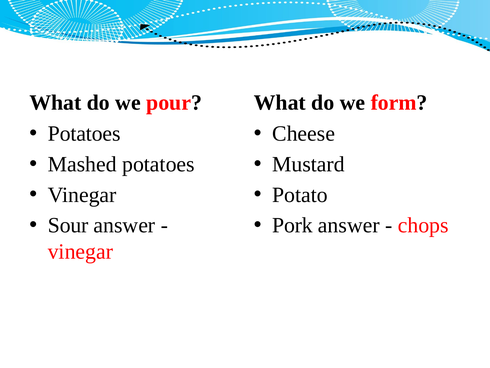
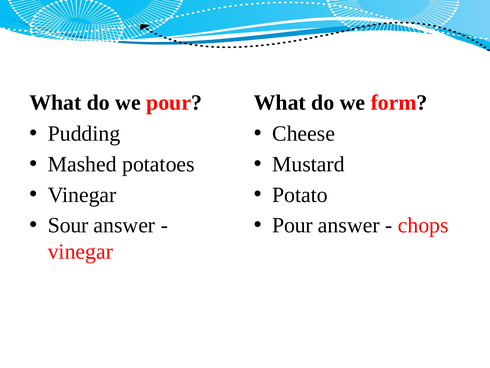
Potatoes: Potatoes -> Pudding (84, 134)
Pork: Pork -> Pour (292, 225)
